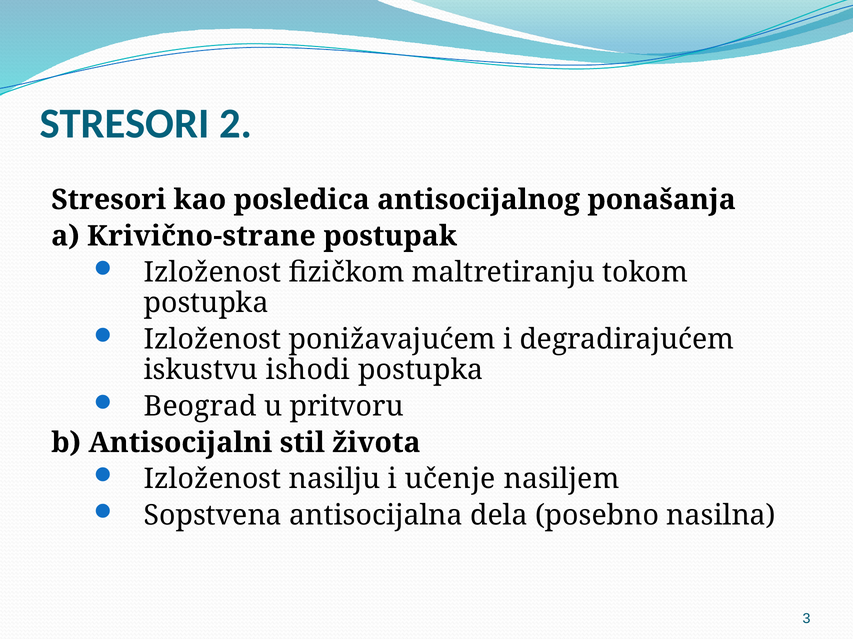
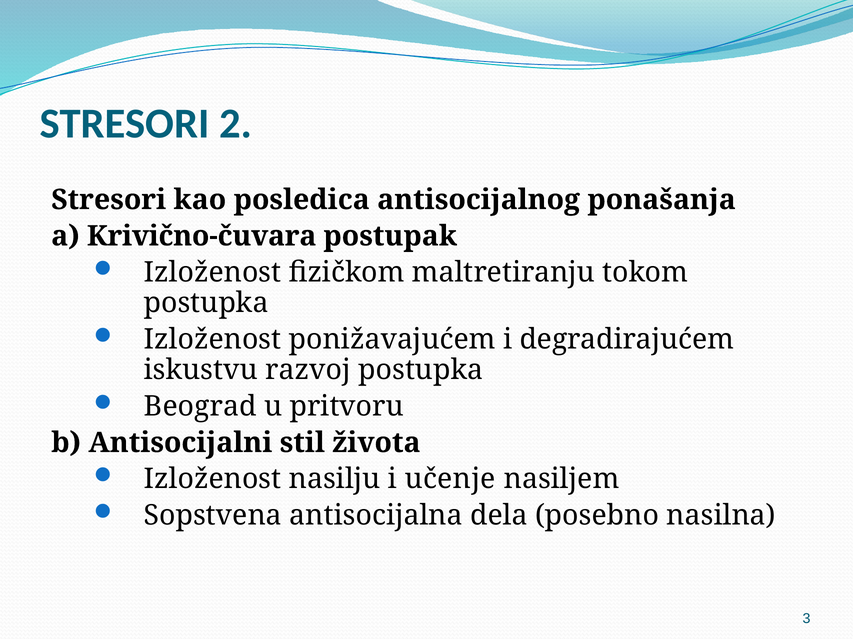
Krivično-strane: Krivično-strane -> Krivično-čuvara (202, 236)
ishodi: ishodi -> razvoj (308, 370)
